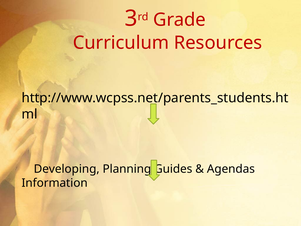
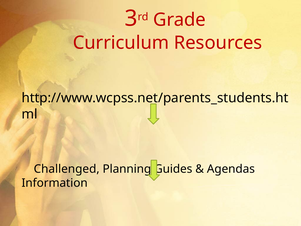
Developing: Developing -> Challenged (67, 169)
